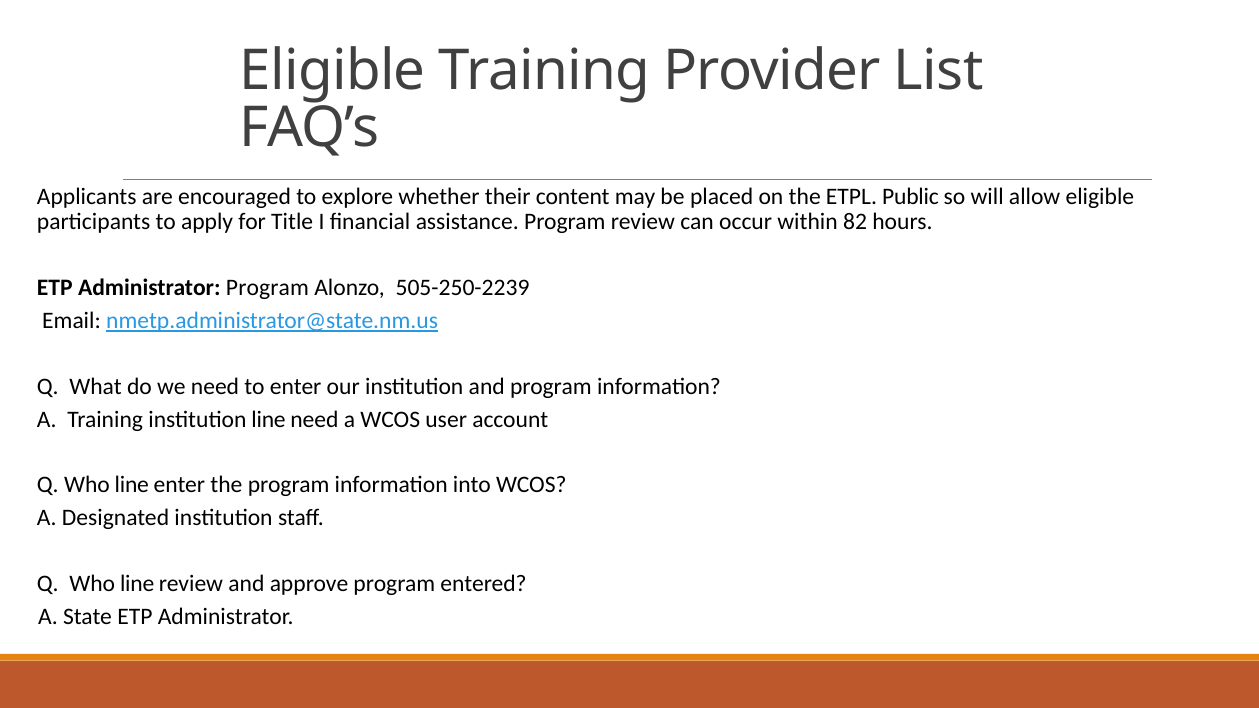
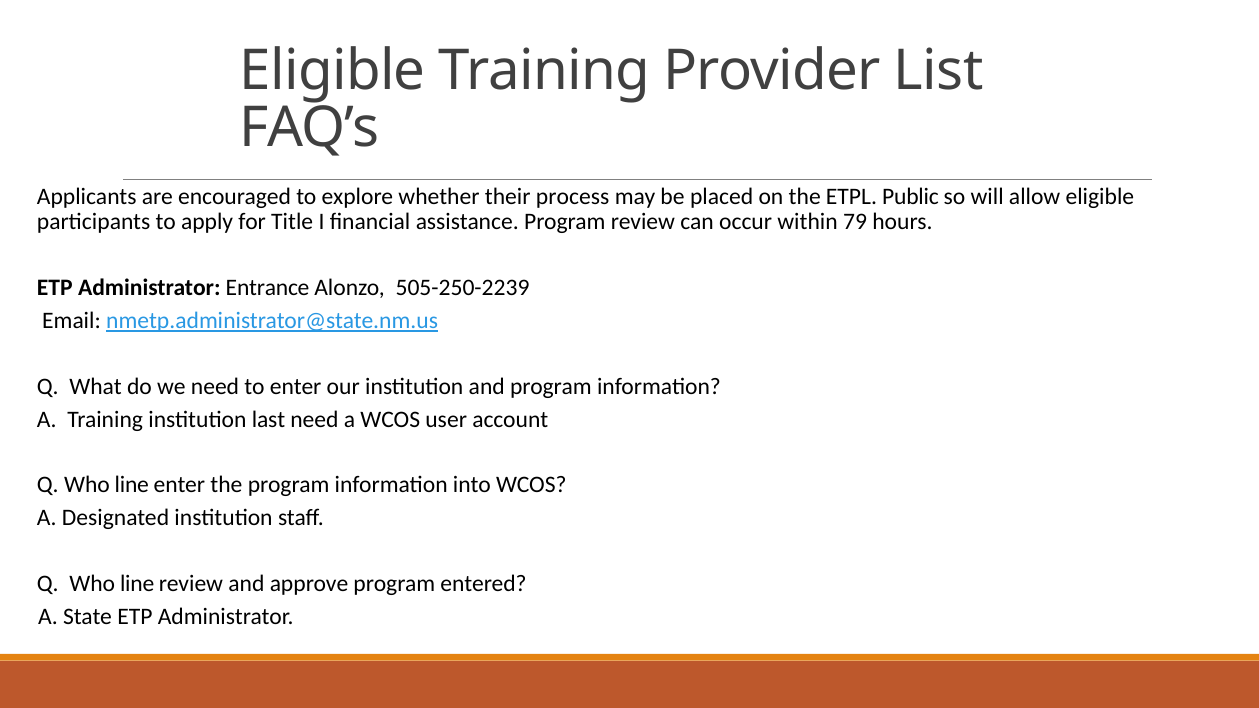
content: content -> process (573, 197)
82: 82 -> 79 (855, 222)
Administrator Program: Program -> Entrance (268, 288)
institution line: line -> last (269, 420)
